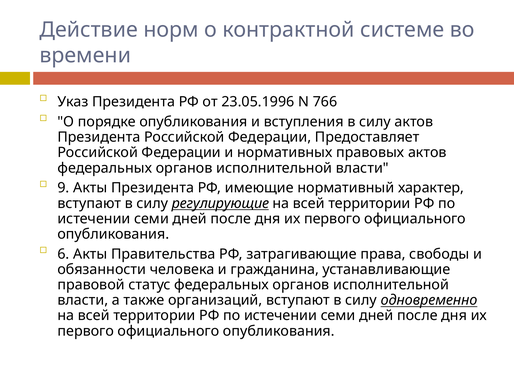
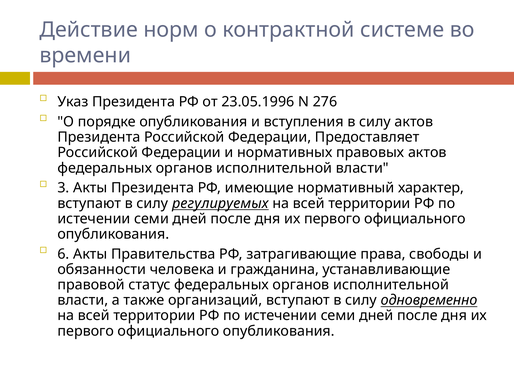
766: 766 -> 276 (325, 102)
9: 9 -> 3 (63, 188)
регулирующие: регулирующие -> регулируемых (220, 204)
